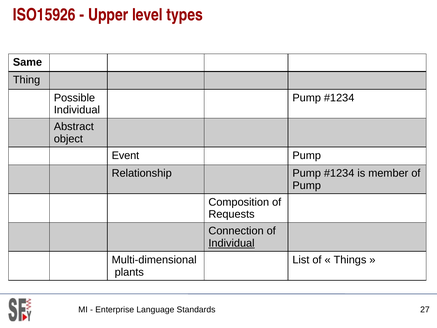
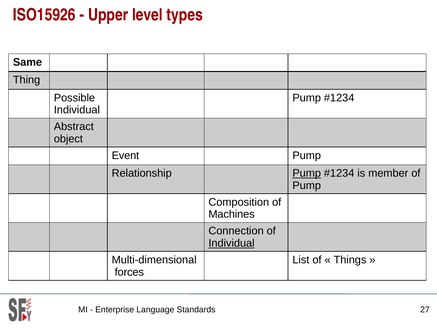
Pump underline: none -> present (307, 173)
Requests: Requests -> Machines (232, 214)
plants: plants -> forces (129, 272)
